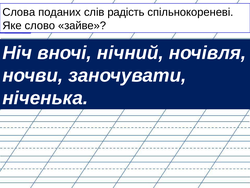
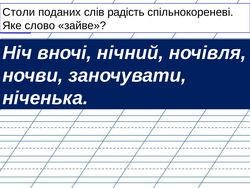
Слова: Слова -> Столи (19, 12)
